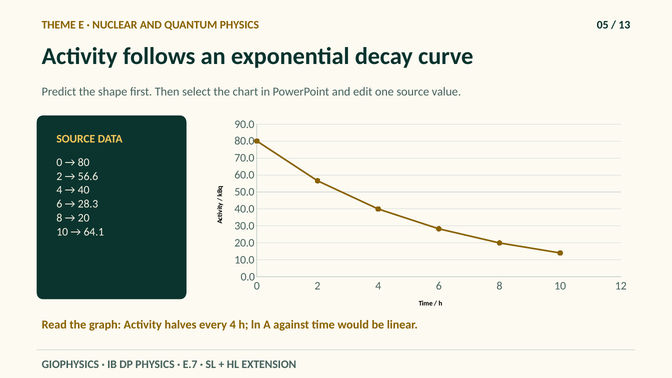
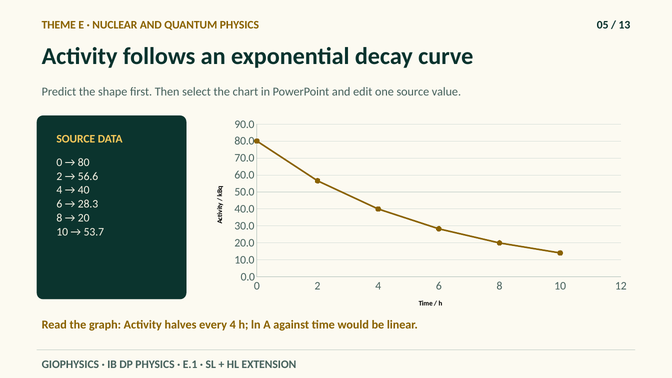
64.1: 64.1 -> 53.7 (94, 232)
E.7: E.7 -> E.1 (190, 365)
